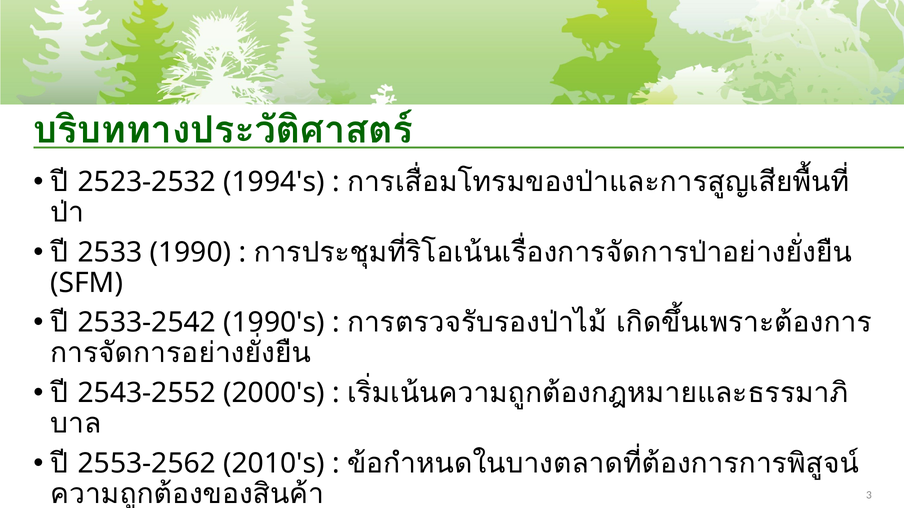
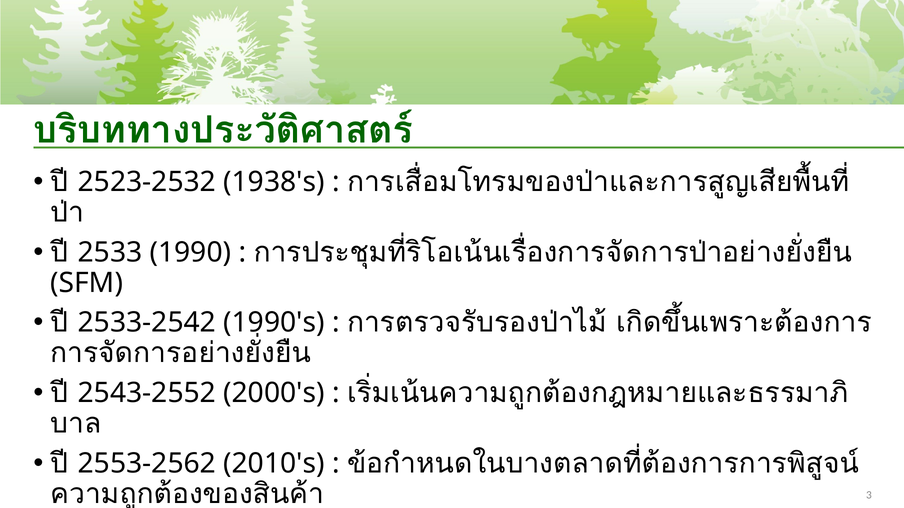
1994's: 1994's -> 1938's (274, 182)
